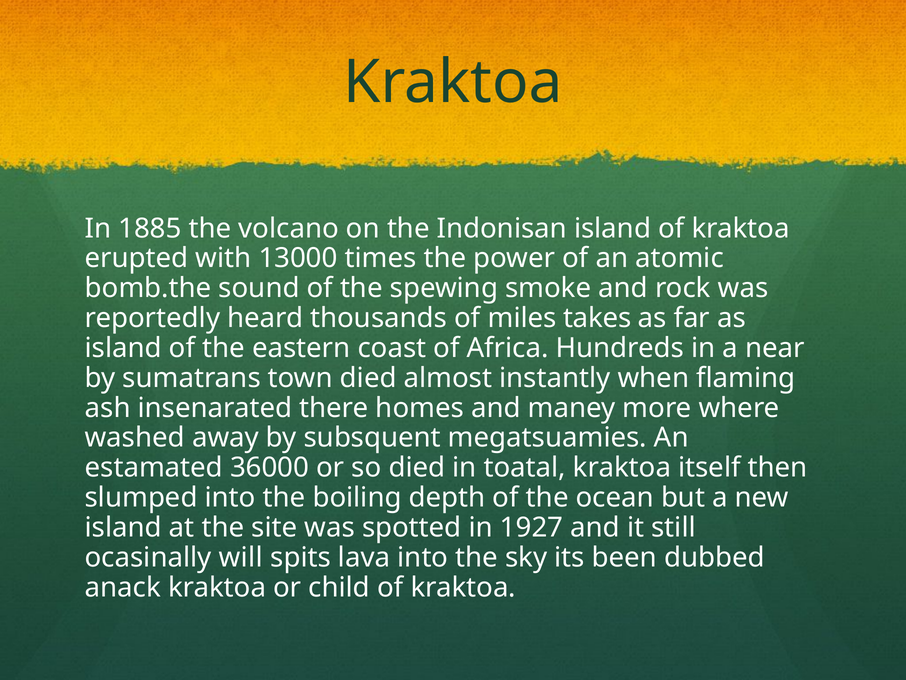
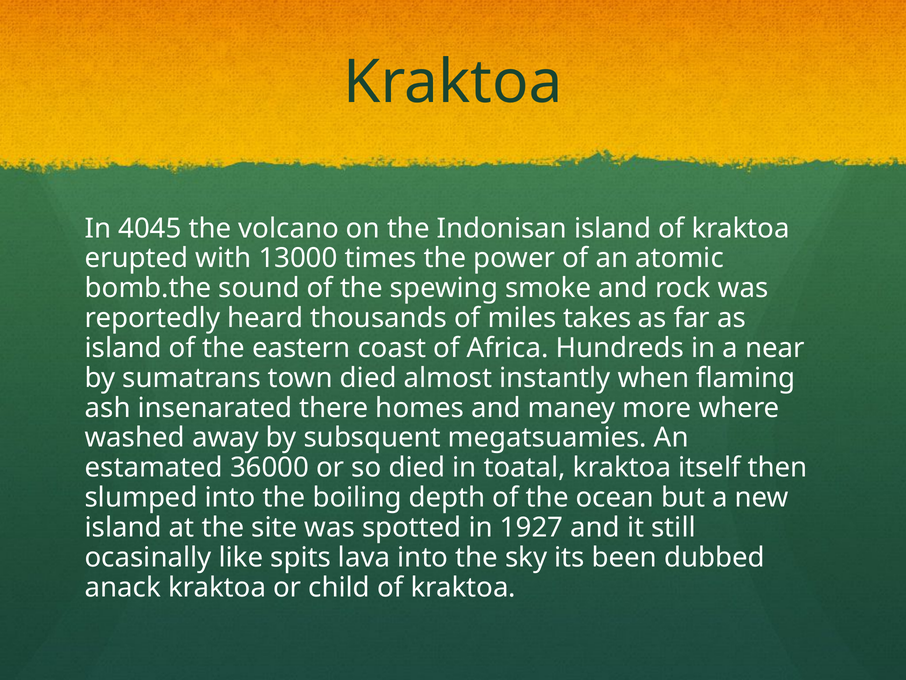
1885: 1885 -> 4045 (150, 228)
will: will -> like (241, 557)
